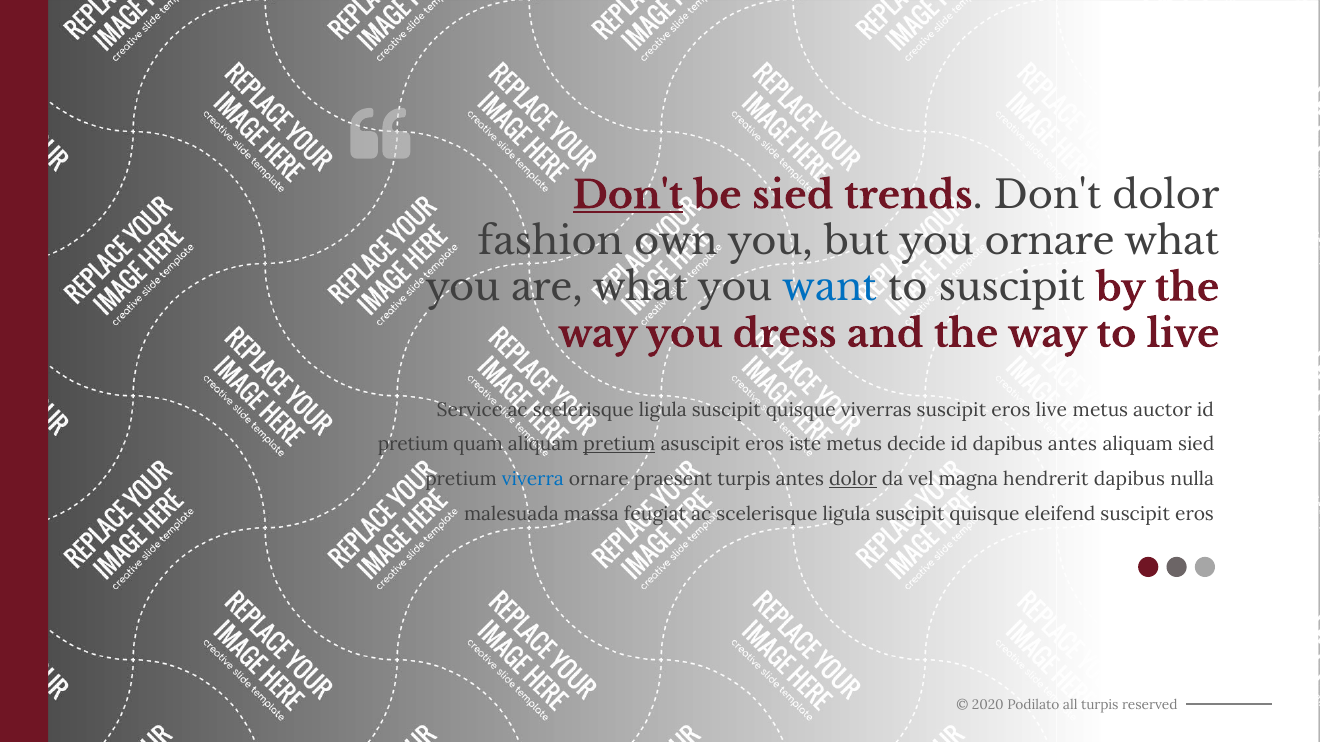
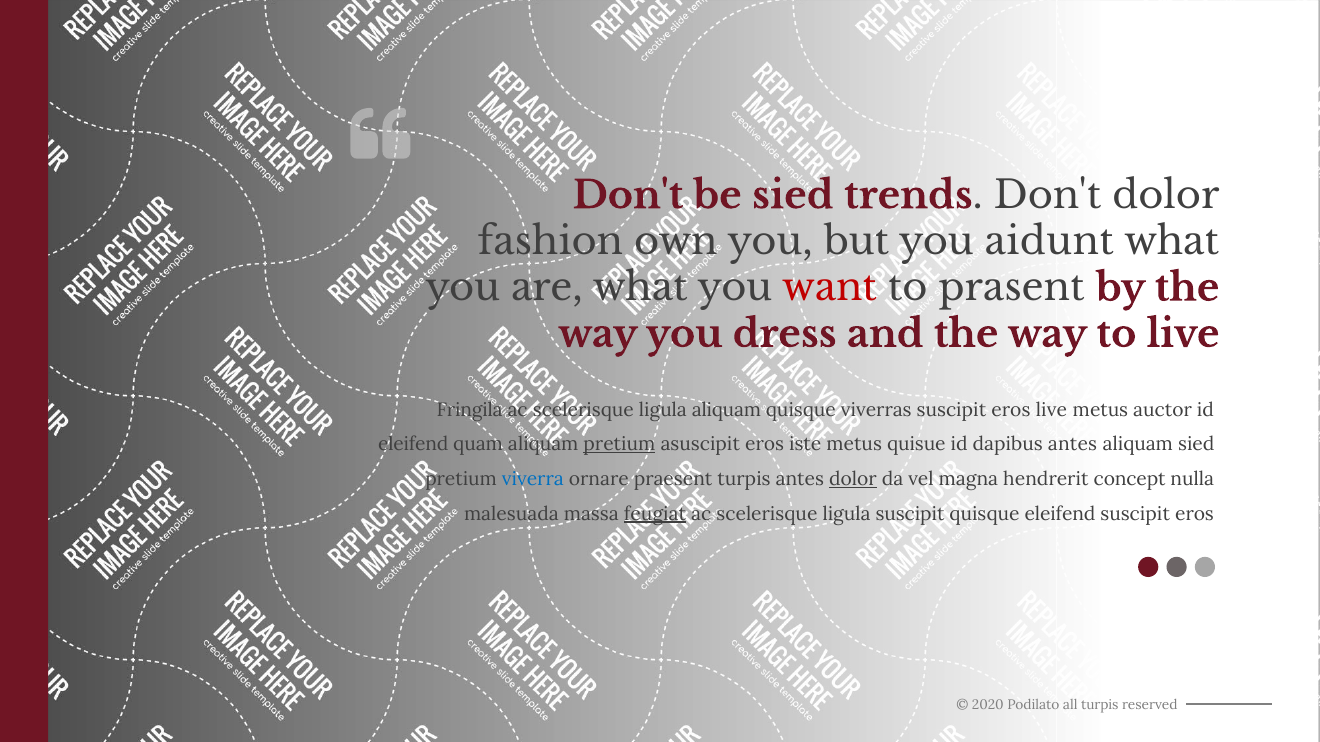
Don't underline: present -> none (628, 196)
you ornare: ornare -> aidunt (1049, 242)
want colour: blue -> red (830, 288)
to suscipit: suscipit -> prasent (1012, 288)
Service: Service -> Fringila (470, 410)
suscipit: suscipit -> aliquam (726, 410)
pretium: pretium -> eleifend (413, 445)
decide: decide -> quisue (916, 445)
hendrerit dapibus: dapibus -> concept (1130, 479)
feugiat underline: none -> present (655, 514)
